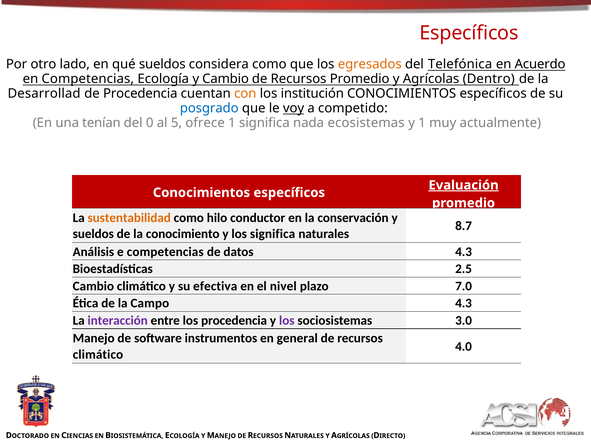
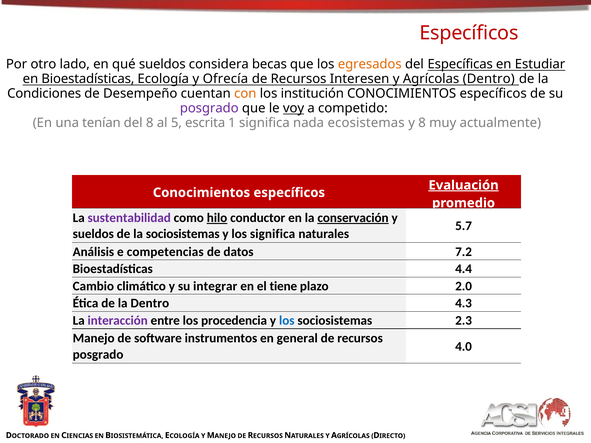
considera como: como -> becas (269, 64)
Telefónica: Telefónica -> Específicas (460, 64)
Acuerdo: Acuerdo -> Estudiar (540, 64)
en Competencias: Competencias -> Bioestadísticas (88, 79)
y Cambio: Cambio -> Ofrecía (225, 79)
Recursos Promedio: Promedio -> Interesen (360, 79)
Desarrollad: Desarrollad -> Condiciones (44, 94)
de Procedencia: Procedencia -> Desempeño (140, 94)
posgrado colour: blue -> purple (209, 108)
del 0: 0 -> 8 (150, 123)
ofrece: ofrece -> escrita (205, 123)
y 1: 1 -> 8 (422, 123)
sustentabilidad colour: orange -> purple (129, 218)
hilo underline: none -> present (217, 218)
conservación underline: none -> present (353, 218)
8.7: 8.7 -> 5.7 (464, 226)
la conocimiento: conocimiento -> sociosistemas (183, 234)
datos 4.3: 4.3 -> 7.2 (464, 252)
2.5: 2.5 -> 4.4 (464, 269)
efectiva: efectiva -> integrar (215, 286)
nivel: nivel -> tiene (283, 286)
7.0: 7.0 -> 2.0 (464, 286)
la Campo: Campo -> Dentro (150, 304)
los colour: purple -> blue (287, 321)
3.0: 3.0 -> 2.3 (464, 321)
climático: climático -> posgrado (98, 355)
